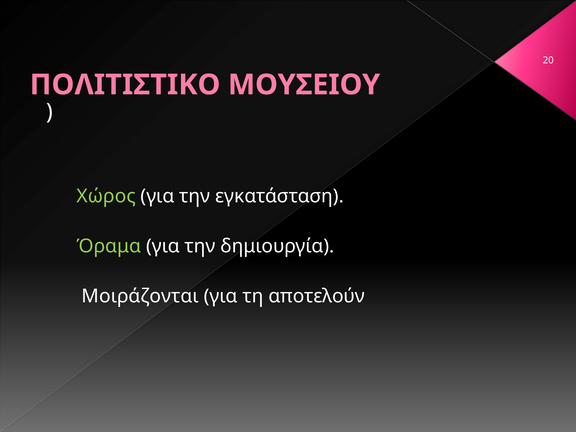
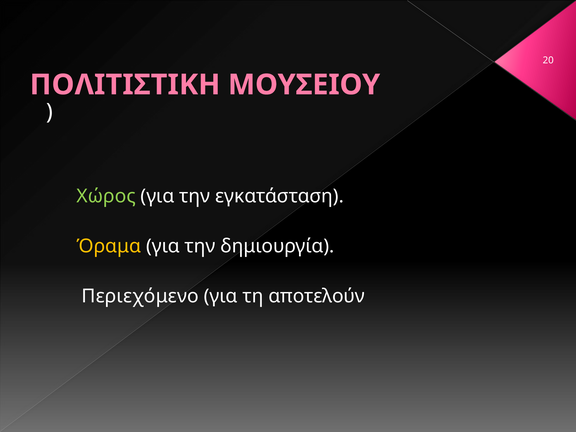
ΠΟΛΙΤΙΣΤΙΚΟ: ΠΟΛΙΤΙΣΤΙΚΟ -> ΠΟΛΙΤΙΣΤΙΚΗ (125, 85)
Όραμα colour: light green -> yellow (109, 246)
Μοιράζονται: Μοιράζονται -> Περιεχόμενο (140, 296)
